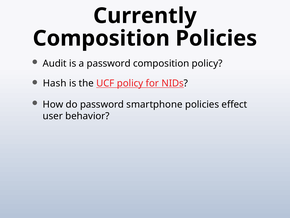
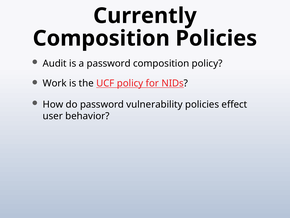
Hash: Hash -> Work (55, 83)
smartphone: smartphone -> vulnerability (154, 104)
